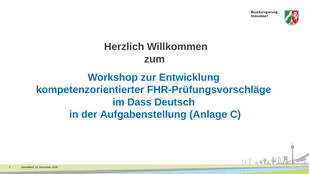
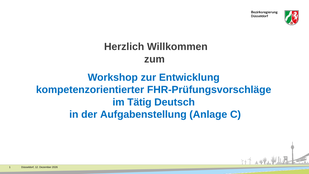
Dass: Dass -> Tätig (139, 102)
